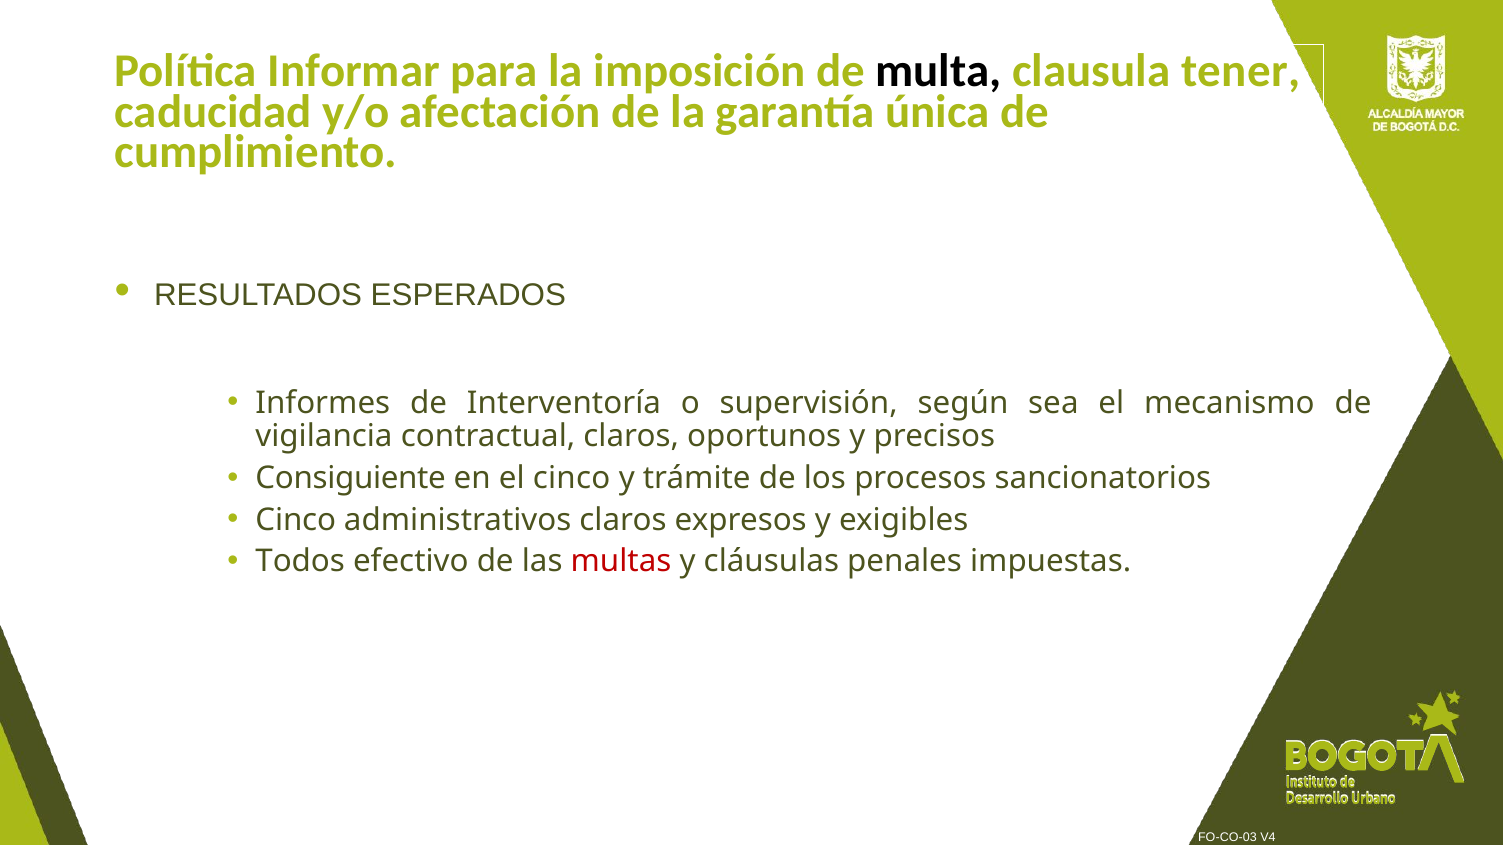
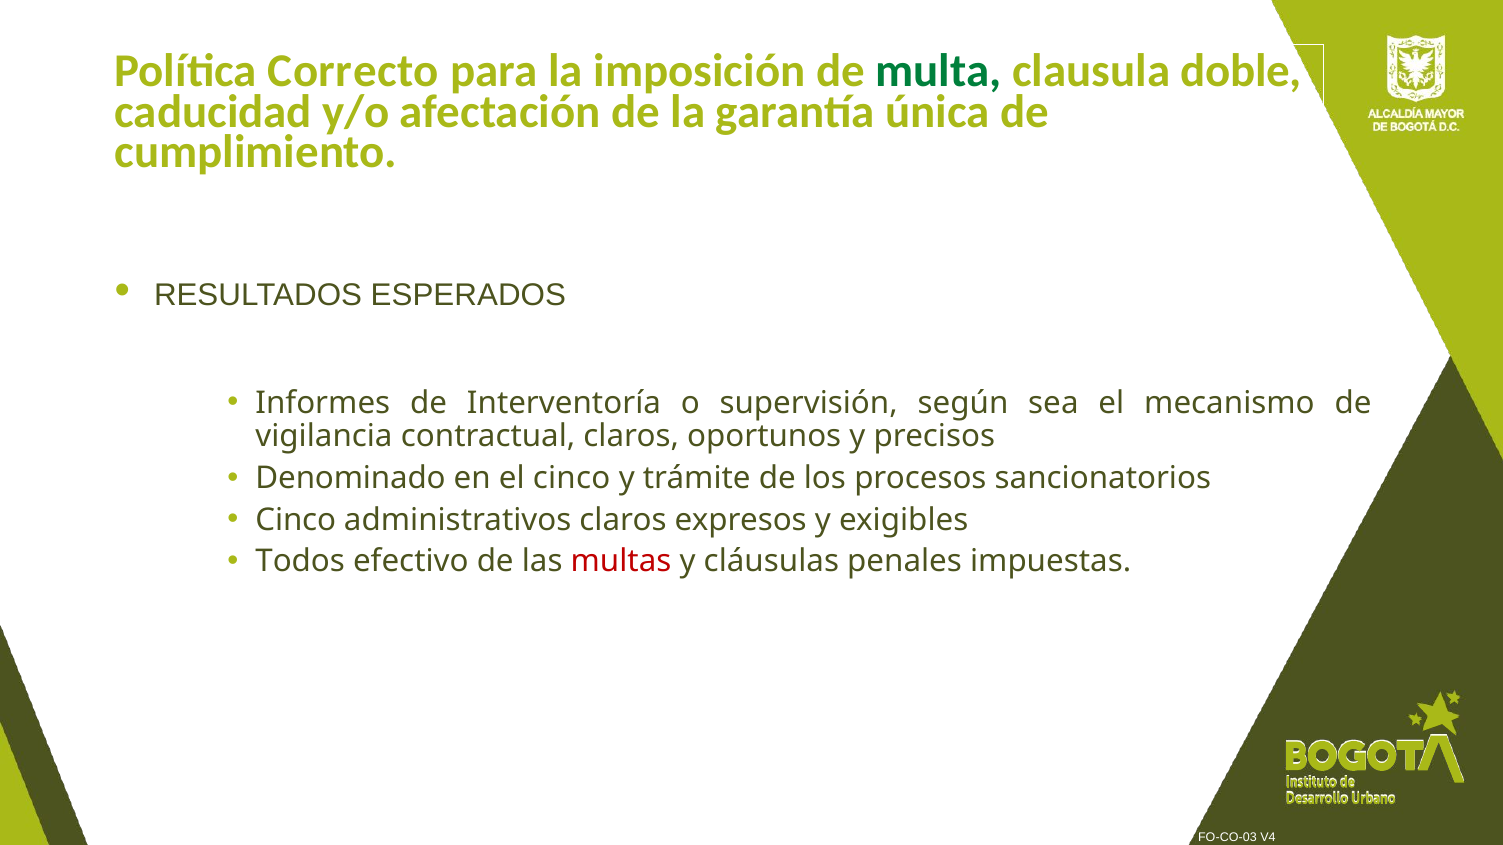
Informar: Informar -> Correcto (354, 71)
multa colour: black -> green (939, 71)
tener: tener -> doble (1241, 71)
Consiguiente: Consiguiente -> Denominado (351, 478)
